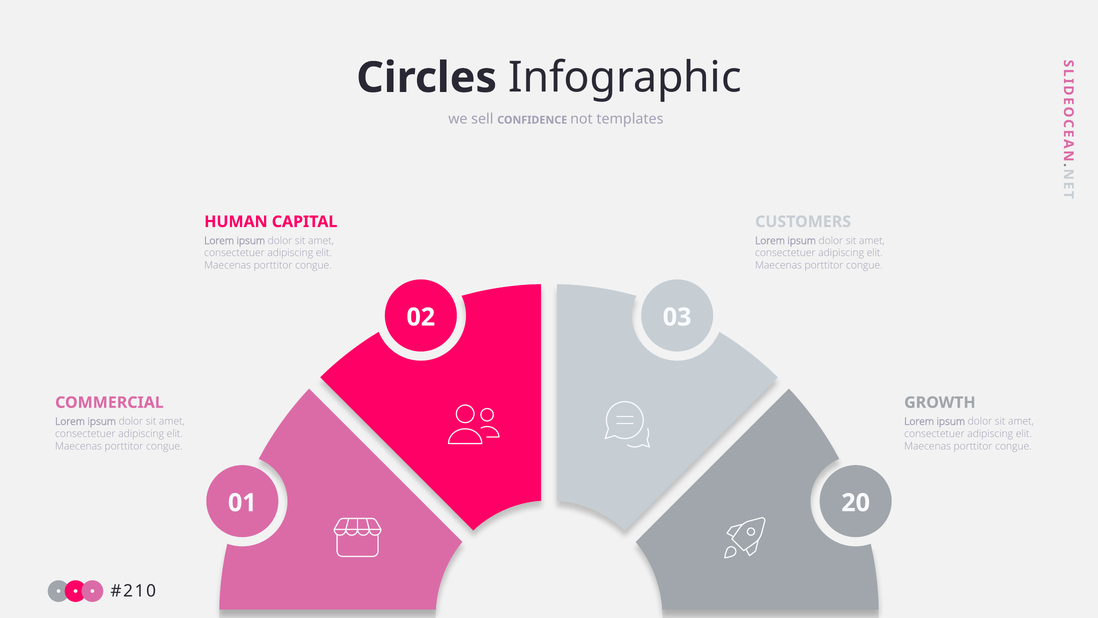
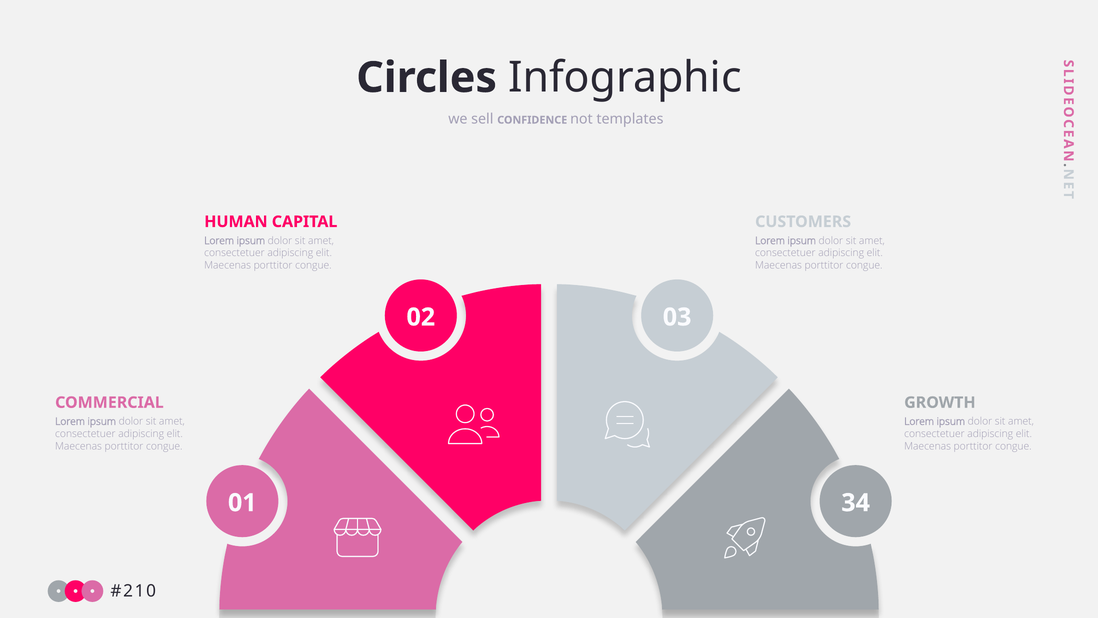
20: 20 -> 34 (856, 503)
